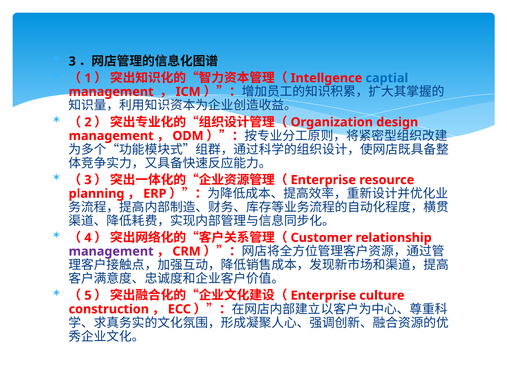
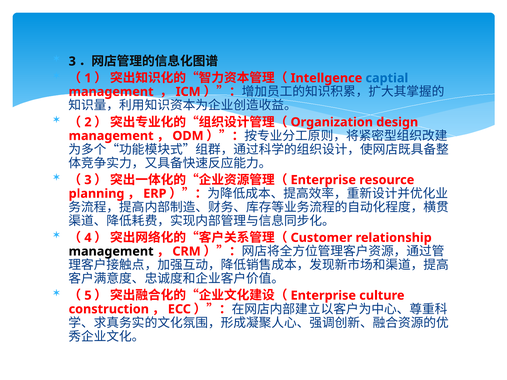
management colour: purple -> black (111, 252)
